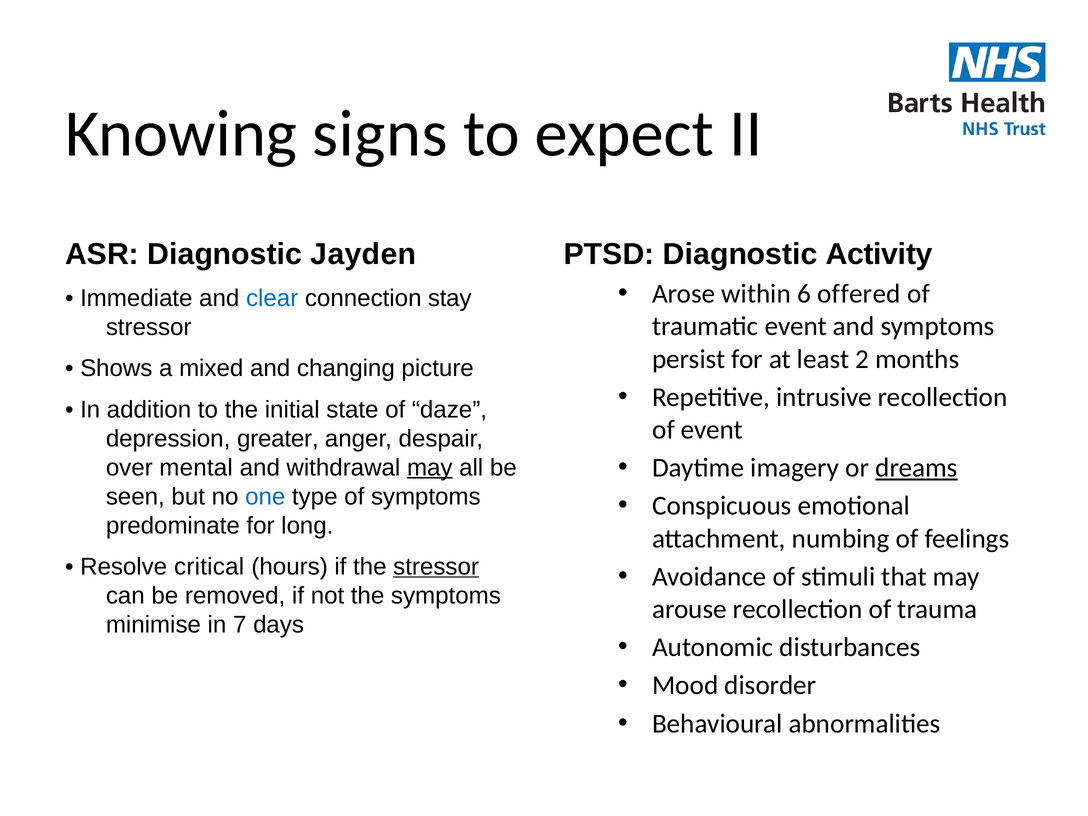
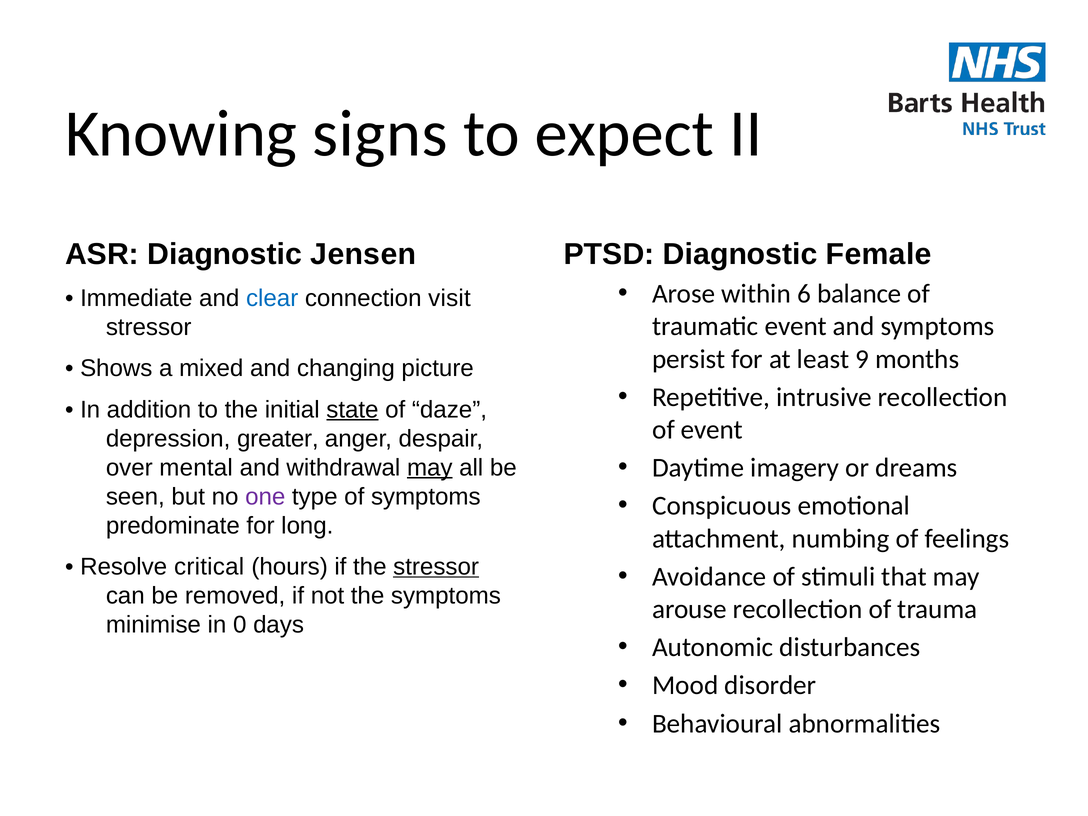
Jayden: Jayden -> Jensen (363, 254)
Activity: Activity -> Female (879, 254)
offered: offered -> balance (859, 294)
stay: stay -> visit (449, 298)
2: 2 -> 9 (862, 359)
state underline: none -> present (352, 410)
dreams underline: present -> none (916, 468)
one colour: blue -> purple (265, 497)
7: 7 -> 0 (240, 625)
